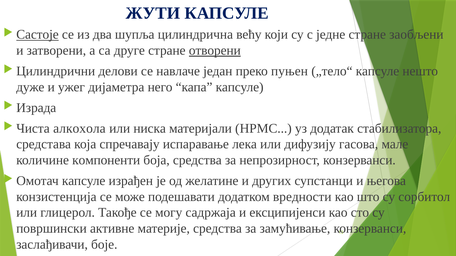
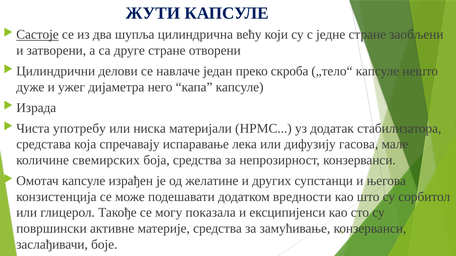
отворени underline: present -> none (215, 51)
пуњен: пуњен -> скроба (290, 71)
алкохола: алкохола -> употребу (79, 129)
компоненти: компоненти -> свемирских (106, 160)
садржаја: садржаја -> показала (211, 213)
